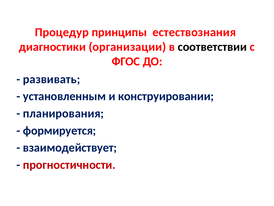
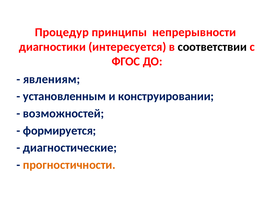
естествознания: естествознания -> непрерывности (194, 32)
организации: организации -> интересуется (127, 47)
развивать: развивать -> явлениям (52, 79)
планирования: планирования -> возможностей (63, 113)
взаимодействует: взаимодействует -> диагностические (70, 147)
прогностичности colour: red -> orange (69, 164)
